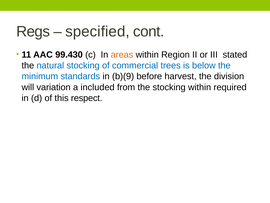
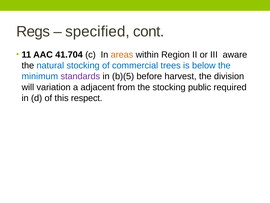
99.430: 99.430 -> 41.704 (69, 55)
stated: stated -> aware (235, 55)
standards colour: blue -> purple (80, 76)
b)(9: b)(9 -> b)(5 (123, 76)
included: included -> adjacent (98, 87)
stocking within: within -> public (200, 87)
